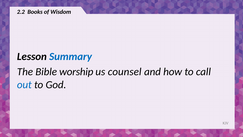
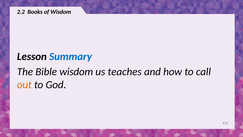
Bible worship: worship -> wisdom (76, 72)
counsel: counsel -> teaches (125, 72)
out colour: blue -> orange (24, 85)
